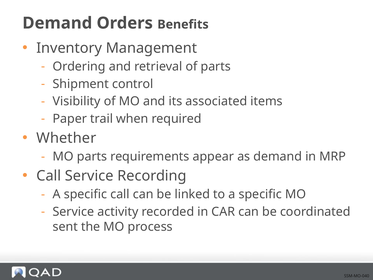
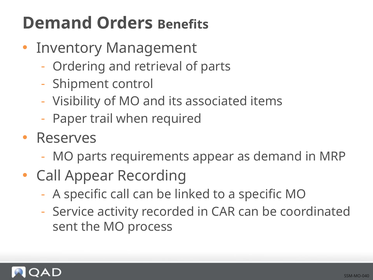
Whether: Whether -> Reserves (66, 138)
Call Service: Service -> Appear (89, 176)
